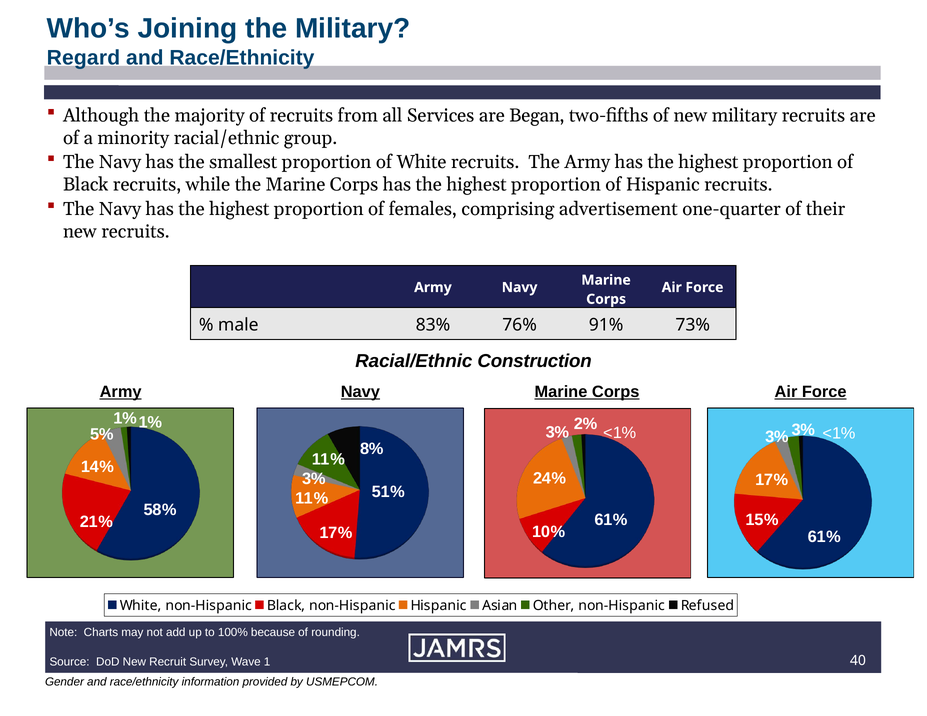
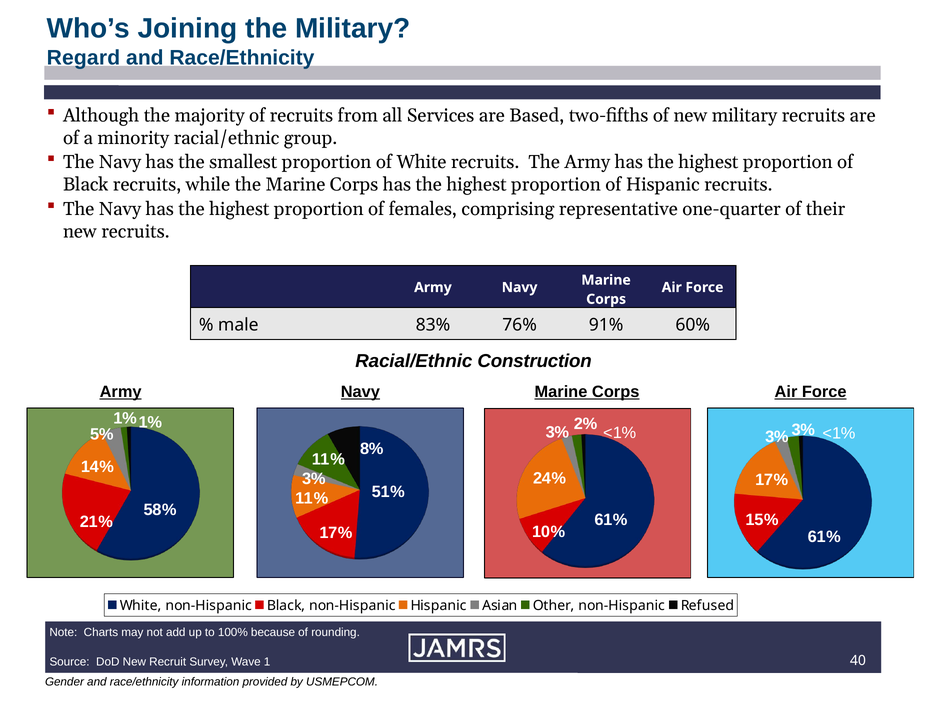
Began: Began -> Based (537, 115)
advertisement: advertisement -> representative (618, 209)
73%: 73% -> 60% (693, 325)
